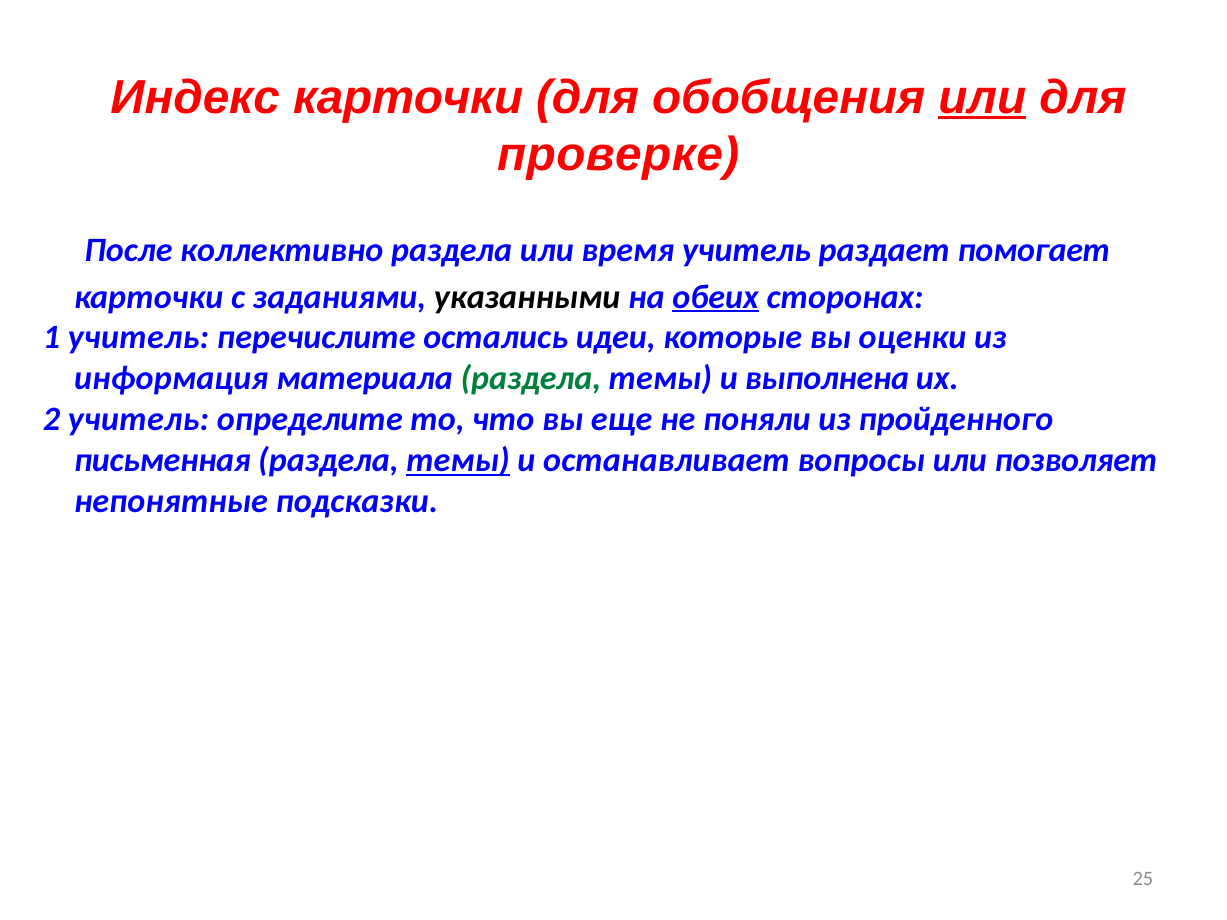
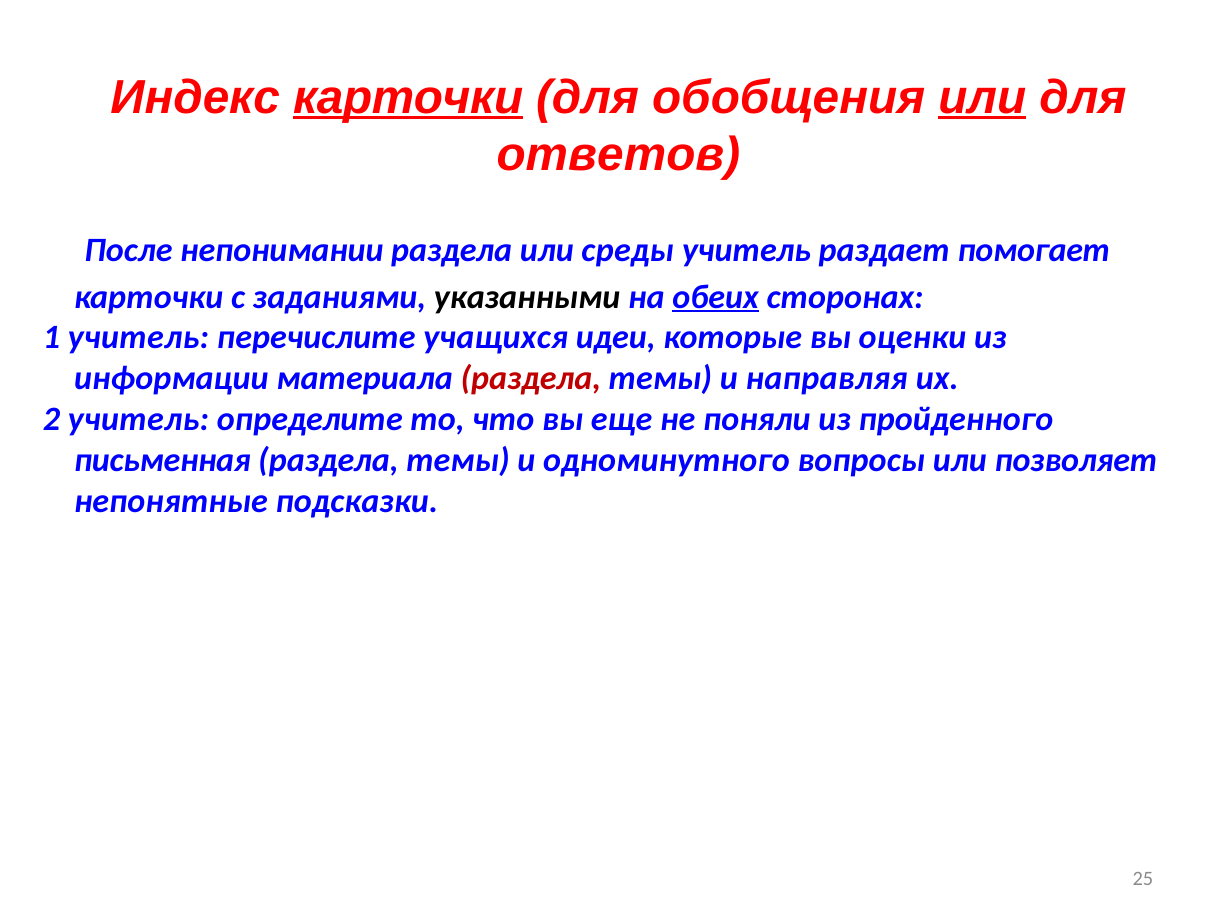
карточки underline: none -> present (408, 97)
проверке: проверке -> ответов (618, 155)
коллективно: коллективно -> непонимании (282, 251)
время: время -> среды (628, 251)
остались: остались -> учащихся (496, 338)
информация: информация -> информации (171, 379)
раздела colour: green -> red (531, 379)
выполнена: выполнена -> направляя (827, 379)
темы underline: present -> none (458, 461)
останавливает: останавливает -> одноминутного (667, 461)
